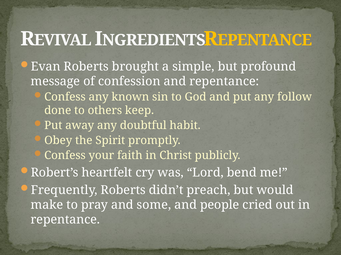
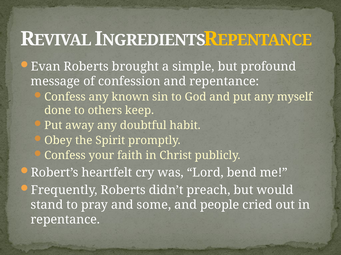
follow: follow -> myself (295, 97)
make: make -> stand (47, 205)
